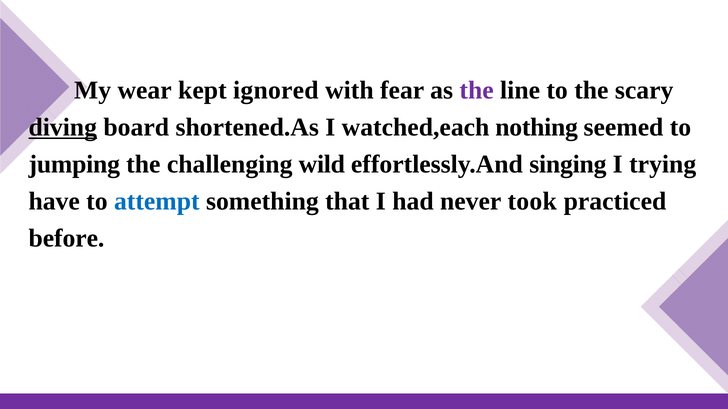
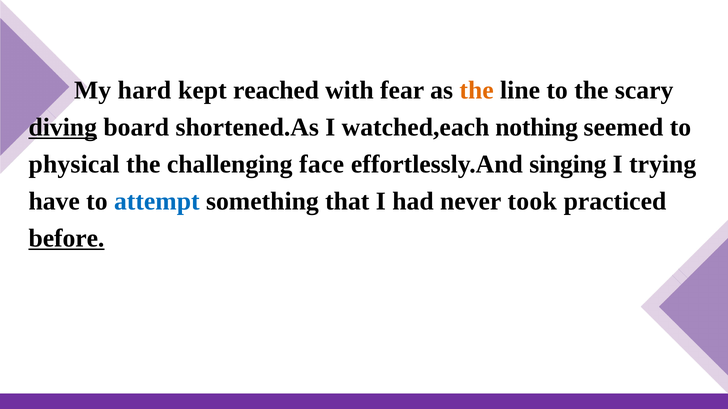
wear: wear -> hard (144, 90)
ignored: ignored -> reached (276, 90)
the colour: purple -> orange (477, 90)
jumping: jumping -> physical (74, 164)
wild: wild -> face (322, 164)
before underline: none -> present (66, 238)
